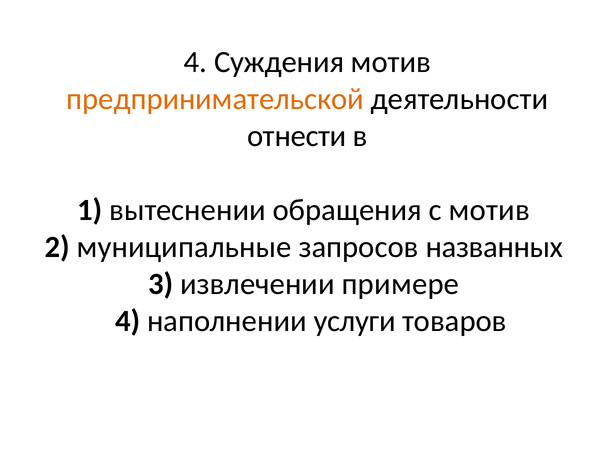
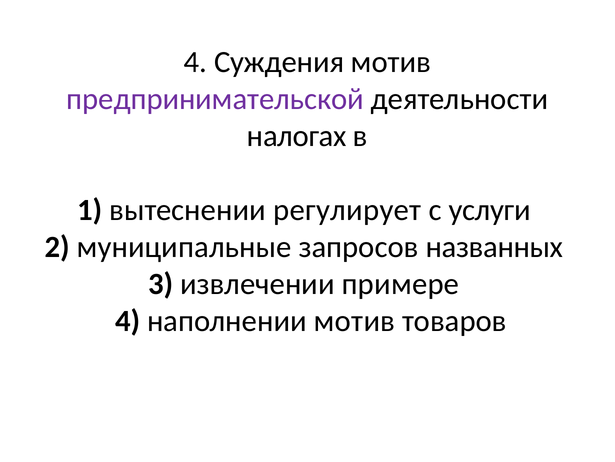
предпринимательской colour: orange -> purple (215, 99)
отнести: отнести -> налогах (297, 136)
обращения: обращения -> регулирует (347, 210)
с мотив: мотив -> услуги (490, 210)
наполнении услуги: услуги -> мотив (354, 320)
